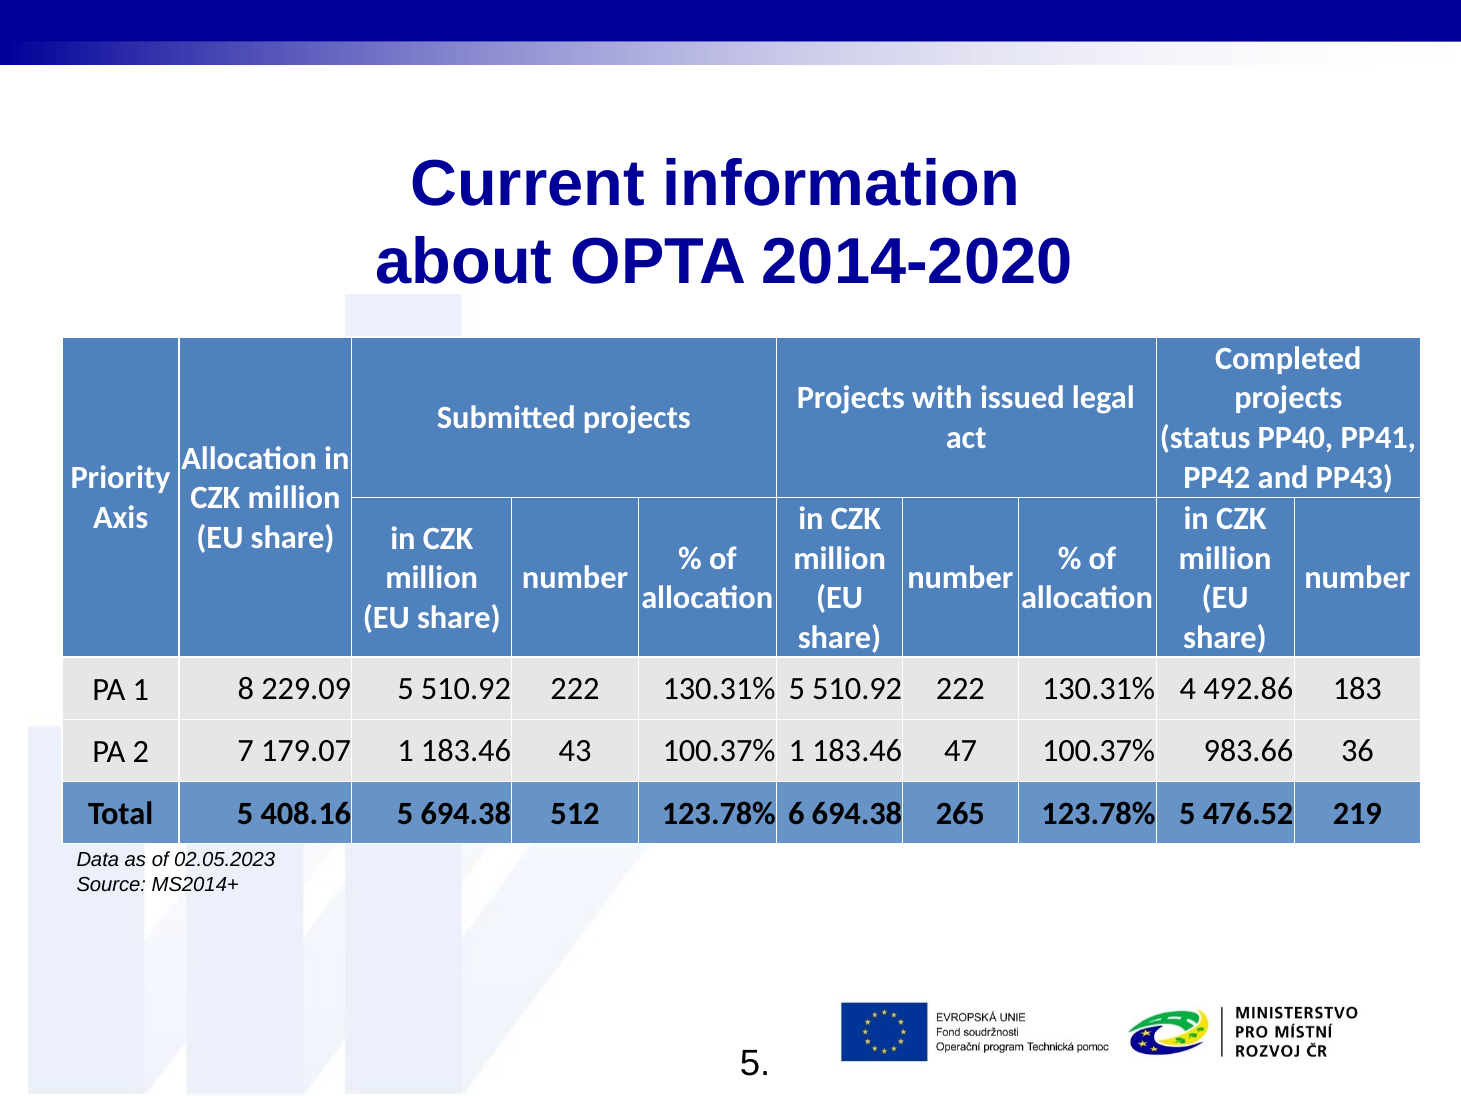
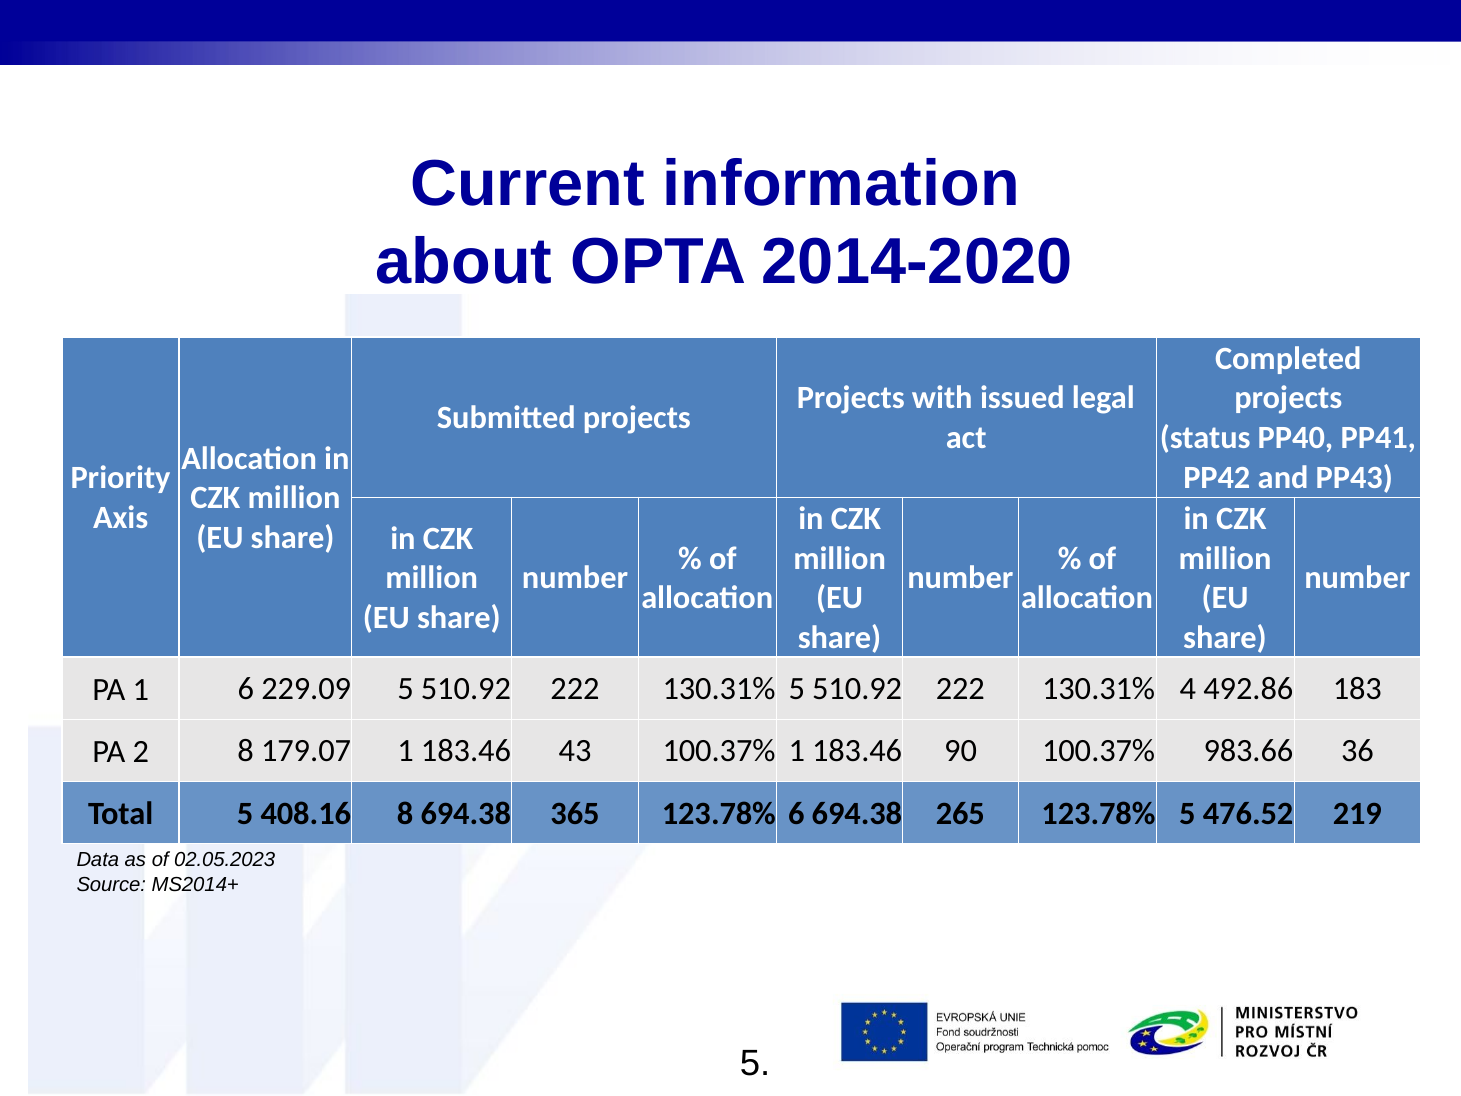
1 8: 8 -> 6 (246, 689)
2 7: 7 -> 8 (246, 751)
47: 47 -> 90 (961, 751)
408.16 5: 5 -> 8 (405, 813)
512: 512 -> 365 (575, 813)
